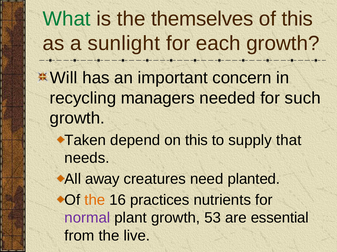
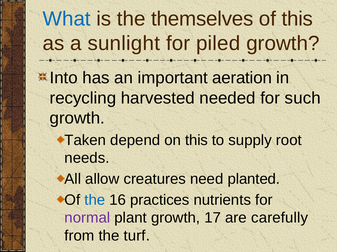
What colour: green -> blue (67, 19)
each: each -> piled (218, 44)
Will: Will -> Into (64, 78)
concern: concern -> aeration (242, 78)
managers: managers -> harvested (158, 98)
that: that -> root (289, 140)
away: away -> allow (102, 179)
the colour: orange -> blue (95, 200)
53: 53 -> 17 (213, 218)
essential: essential -> carefully (280, 218)
live: live -> turf (137, 236)
